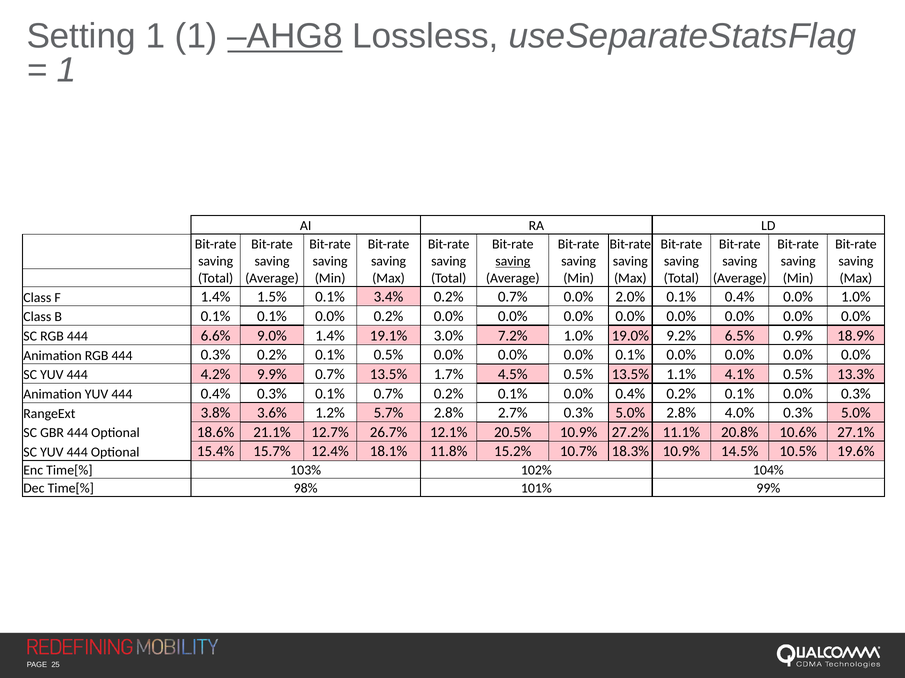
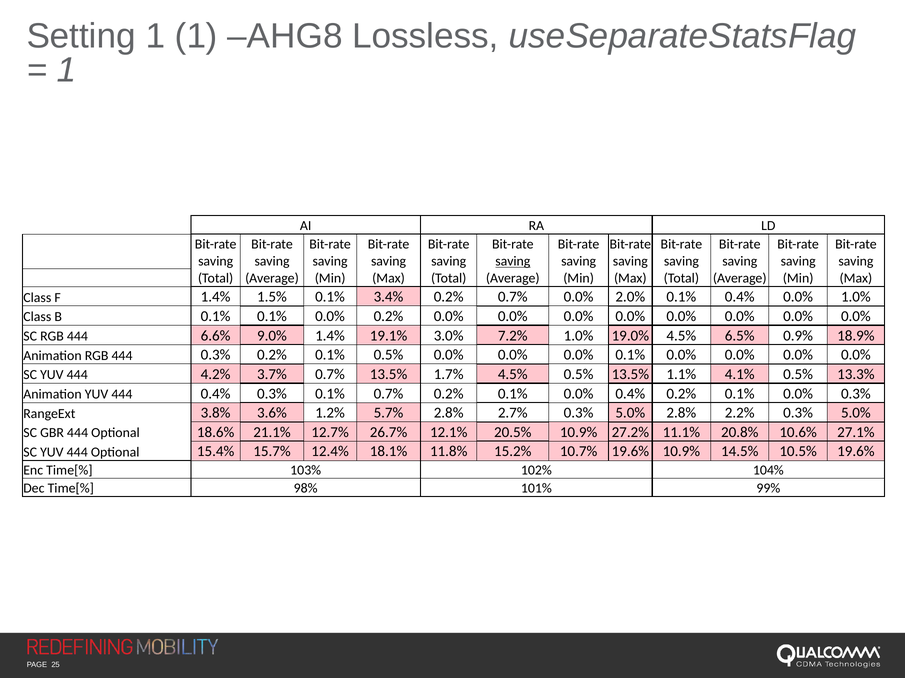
AHG8 underline: present -> none (285, 36)
19.0% 9.2%: 9.2% -> 4.5% (681, 336)
9.9%: 9.9% -> 3.7% (272, 375)
4.0%: 4.0% -> 2.2% (740, 413)
10.7% 18.3%: 18.3% -> 19.6% (630, 452)
